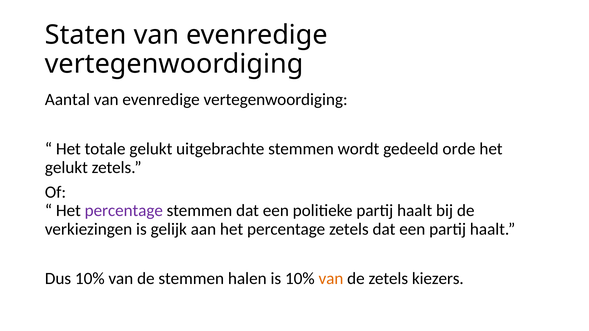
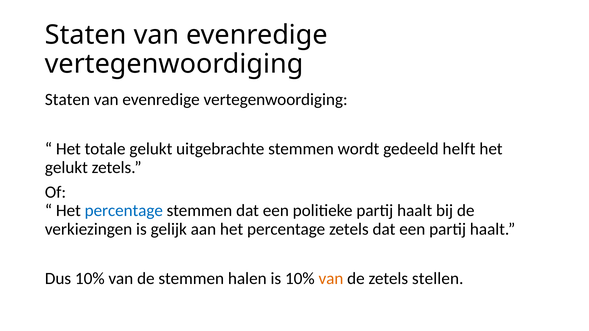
Aantal: Aantal -> Staten (67, 100)
orde: orde -> helft (459, 149)
percentage colour: purple -> blue (124, 211)
kiezers: kiezers -> stellen (438, 279)
